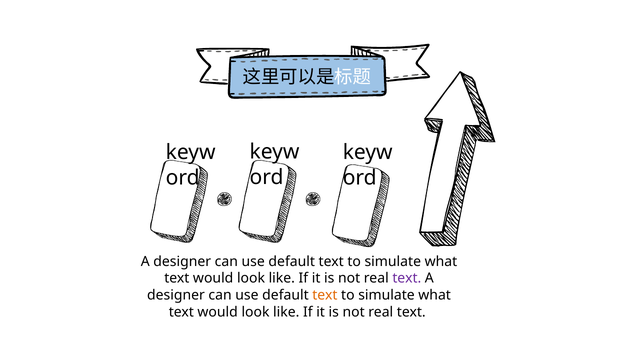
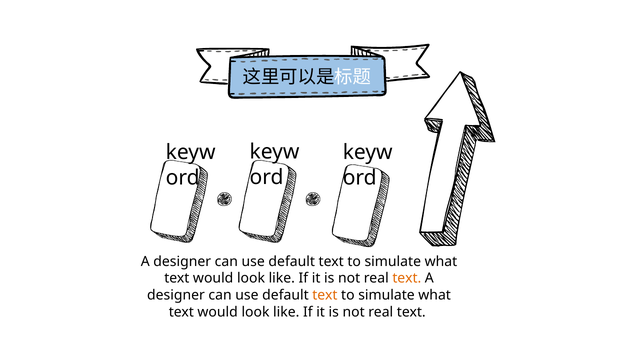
text colour: purple -> orange (407, 278)
